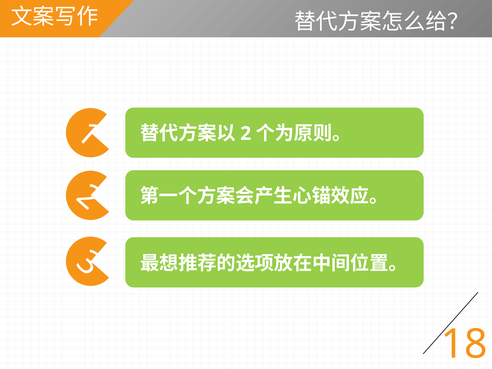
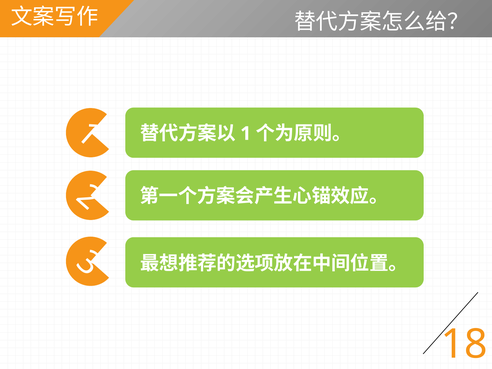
2: 2 -> 1 (246, 134)
